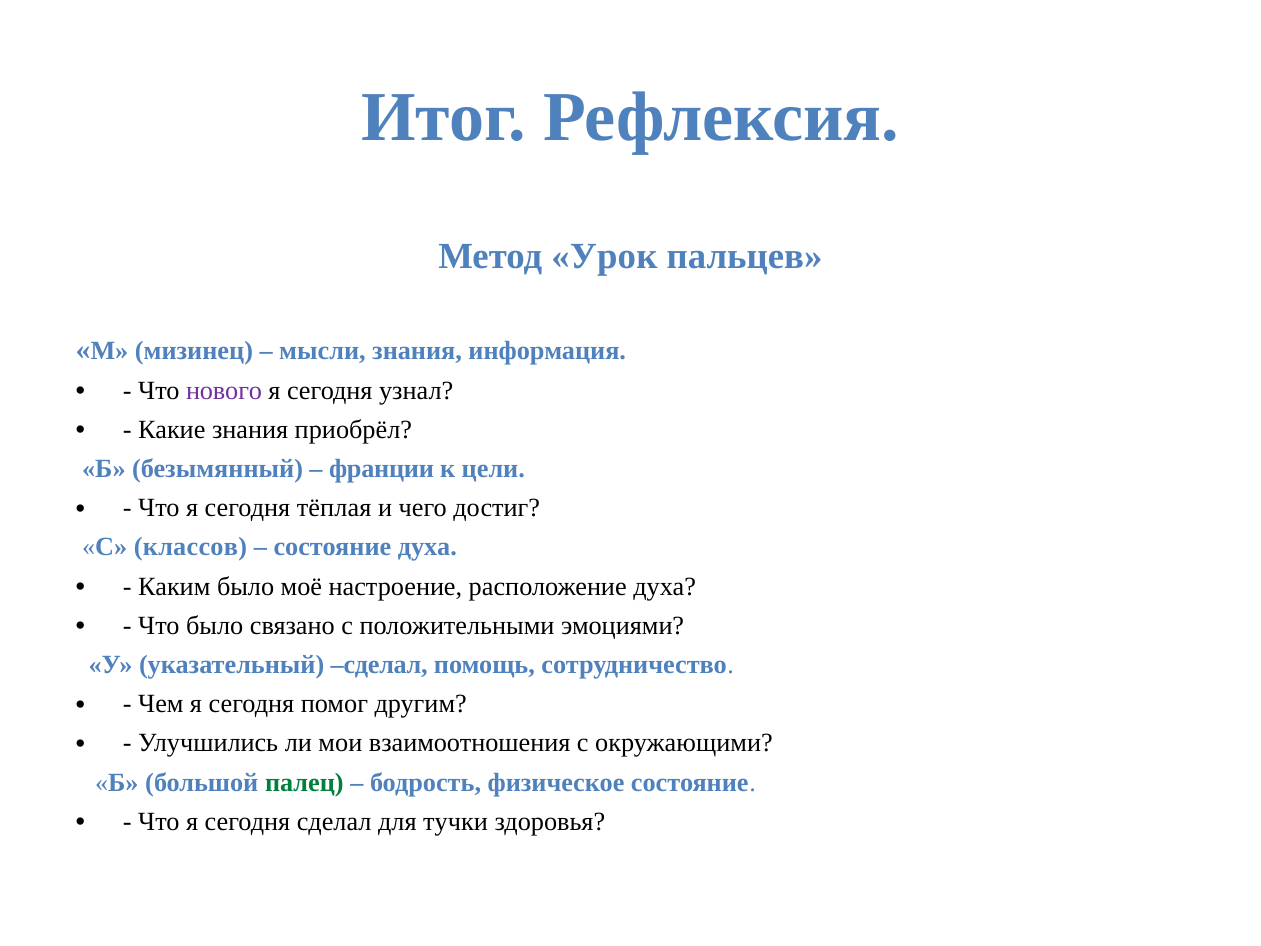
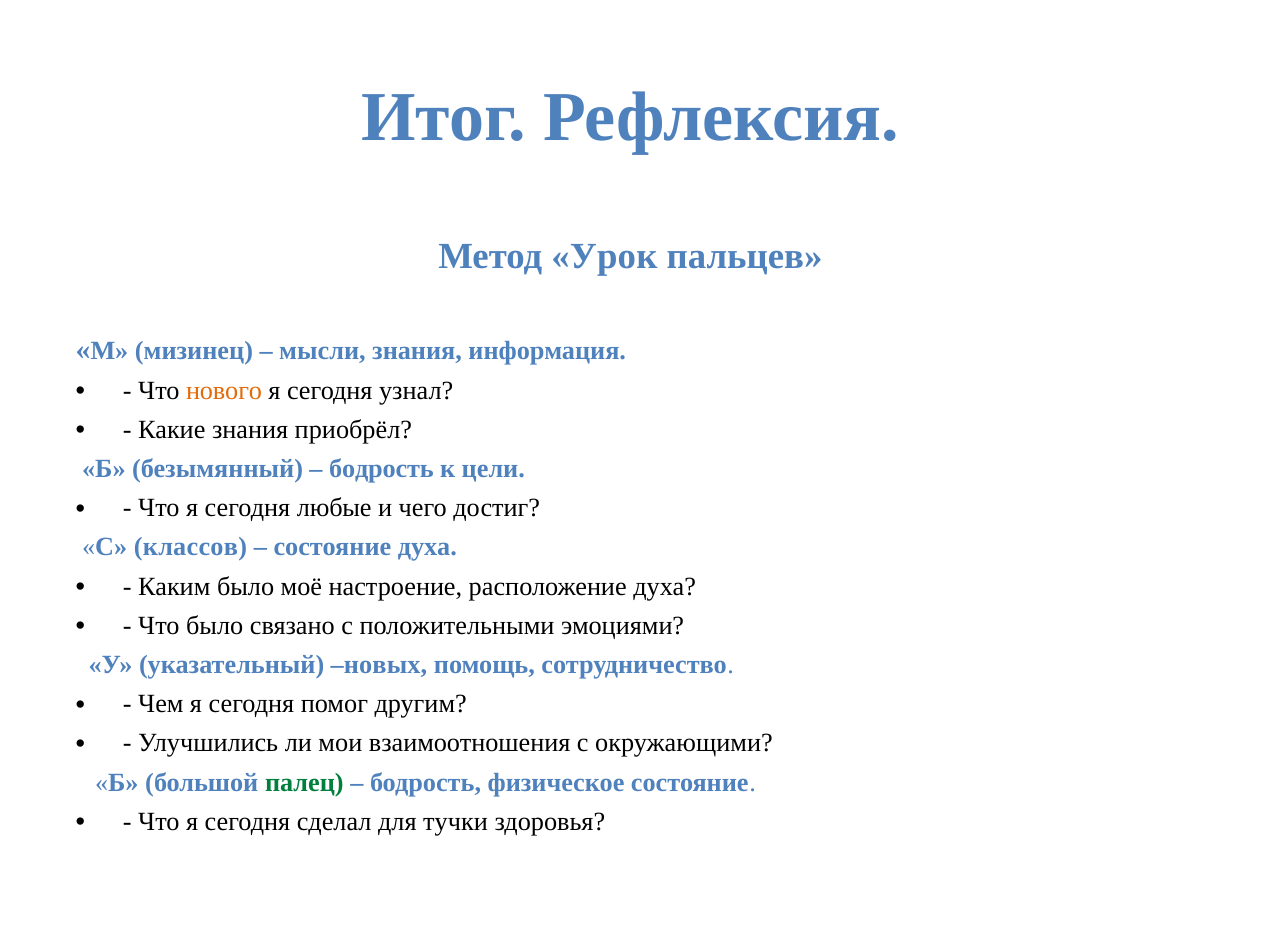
нового colour: purple -> orange (224, 390)
франции: франции -> бодрость (381, 469)
тёплая: тёплая -> любые (334, 508)
указательный сделал: сделал -> новых (379, 665)
